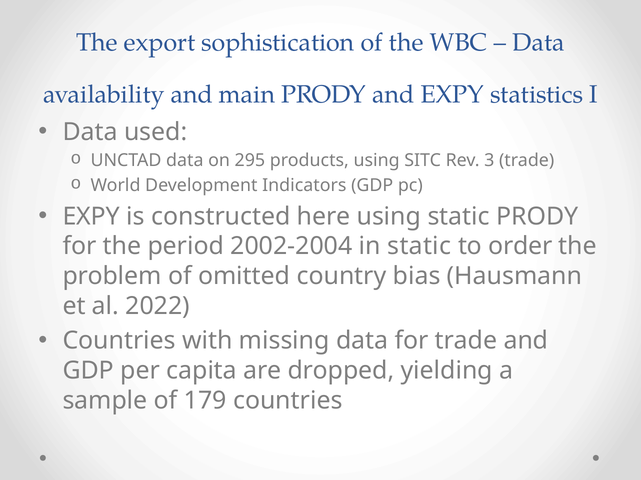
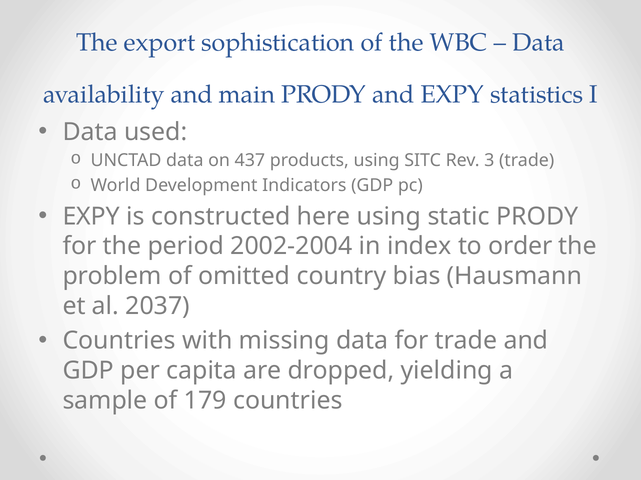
295: 295 -> 437 (250, 161)
in static: static -> index (419, 247)
2022: 2022 -> 2037 (158, 306)
